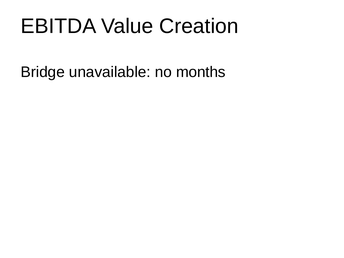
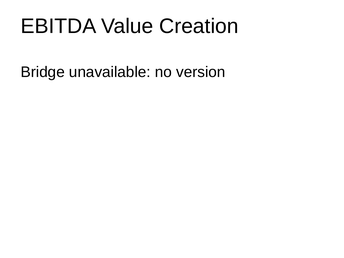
months: months -> version (201, 72)
